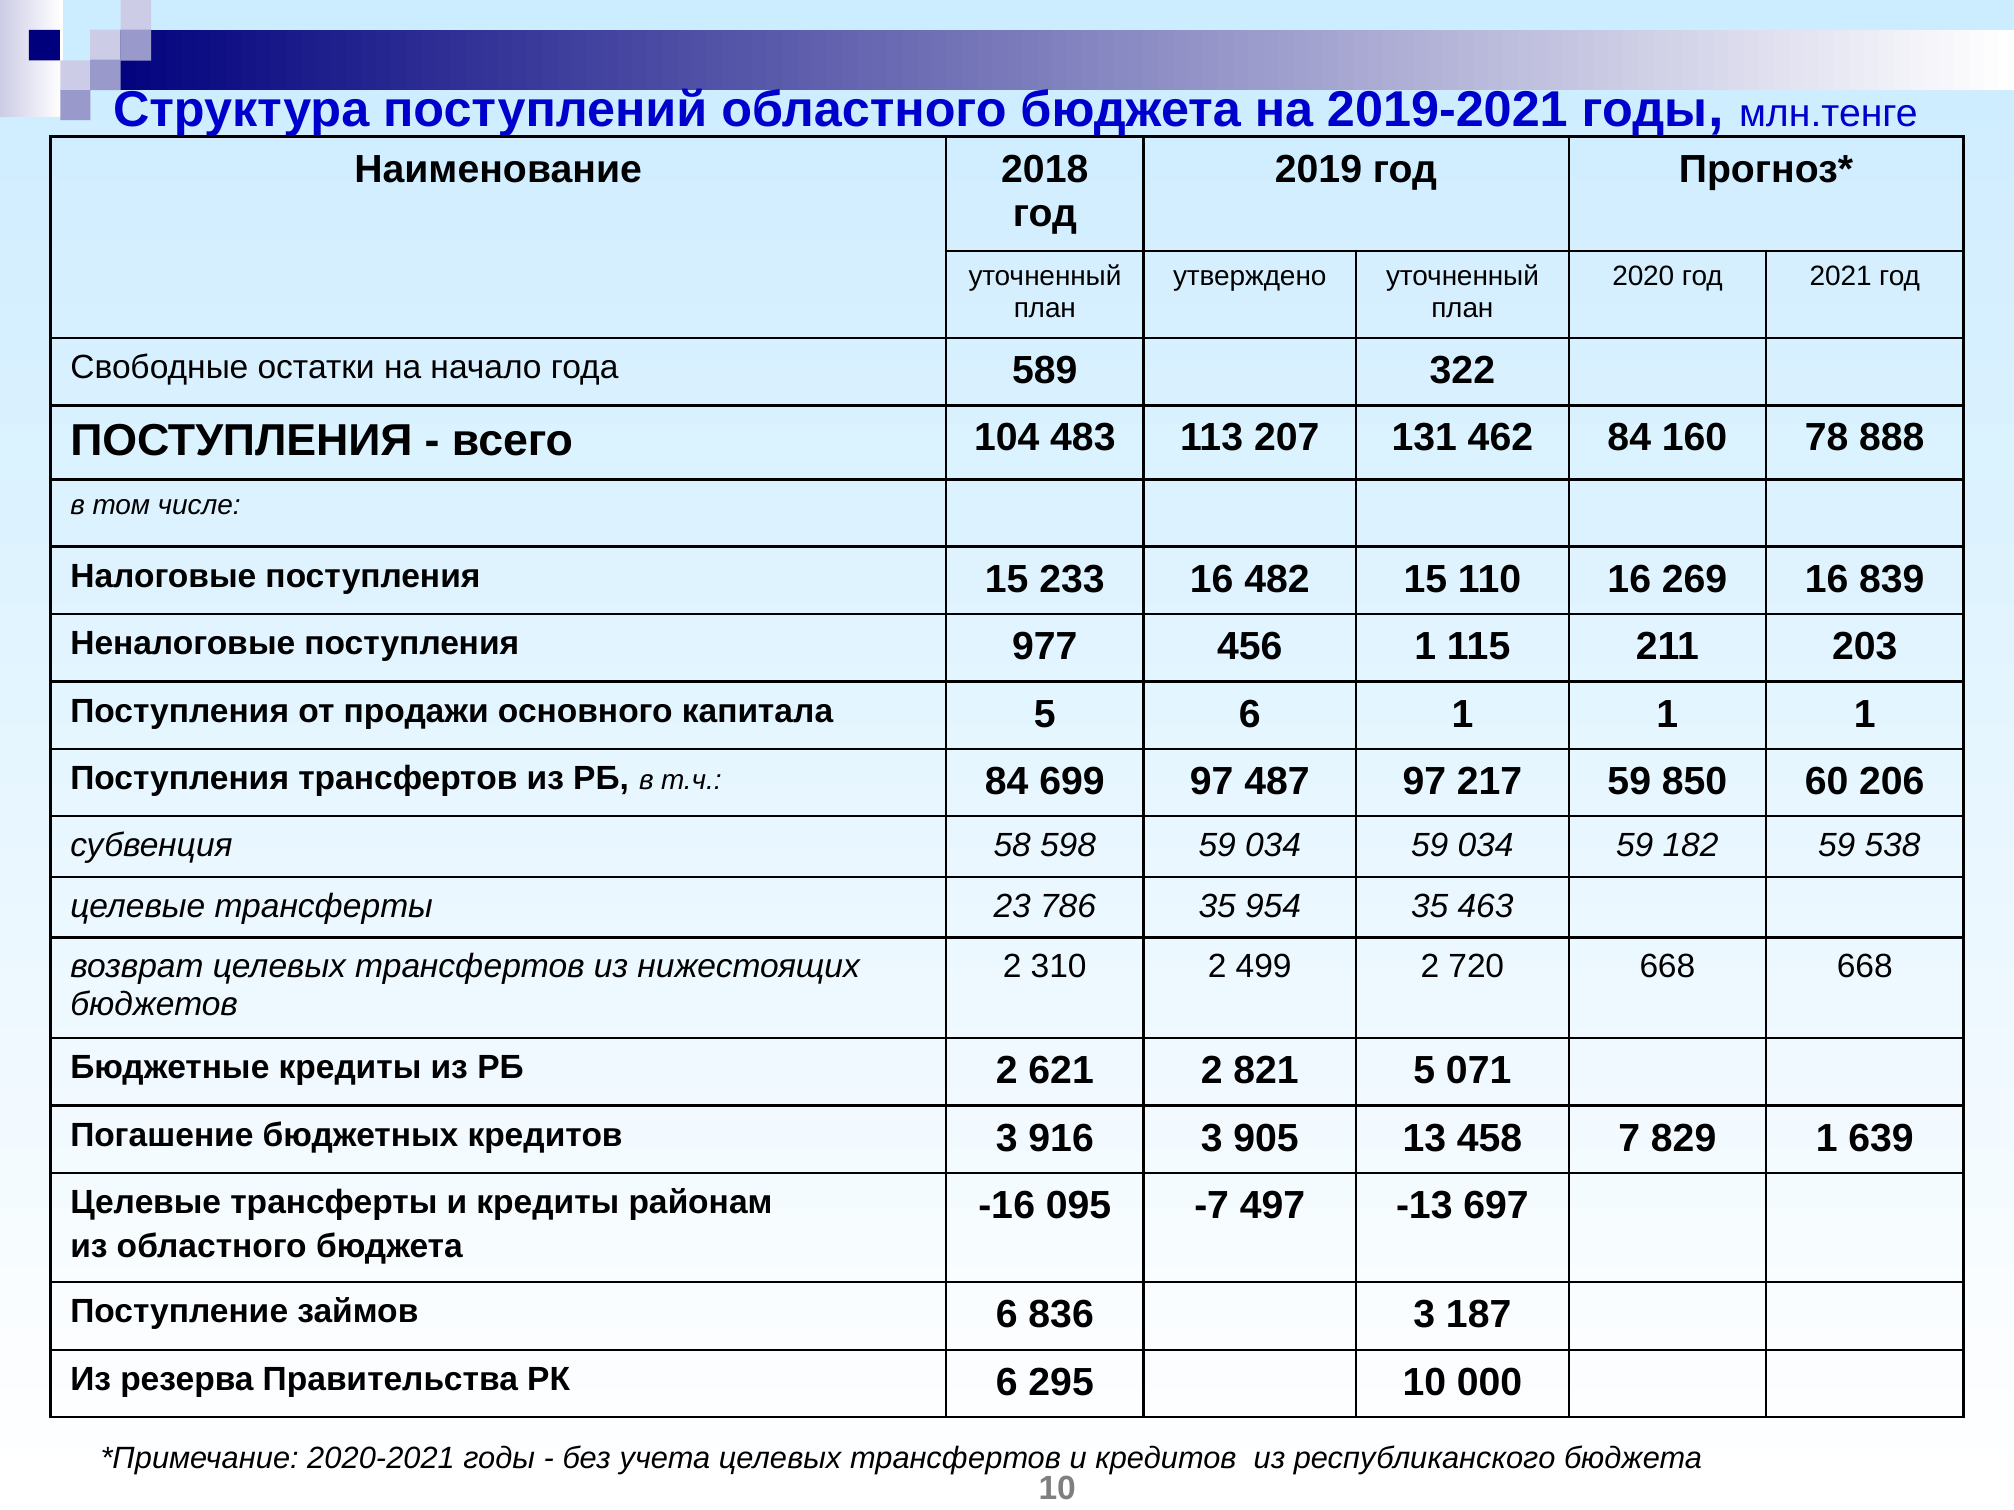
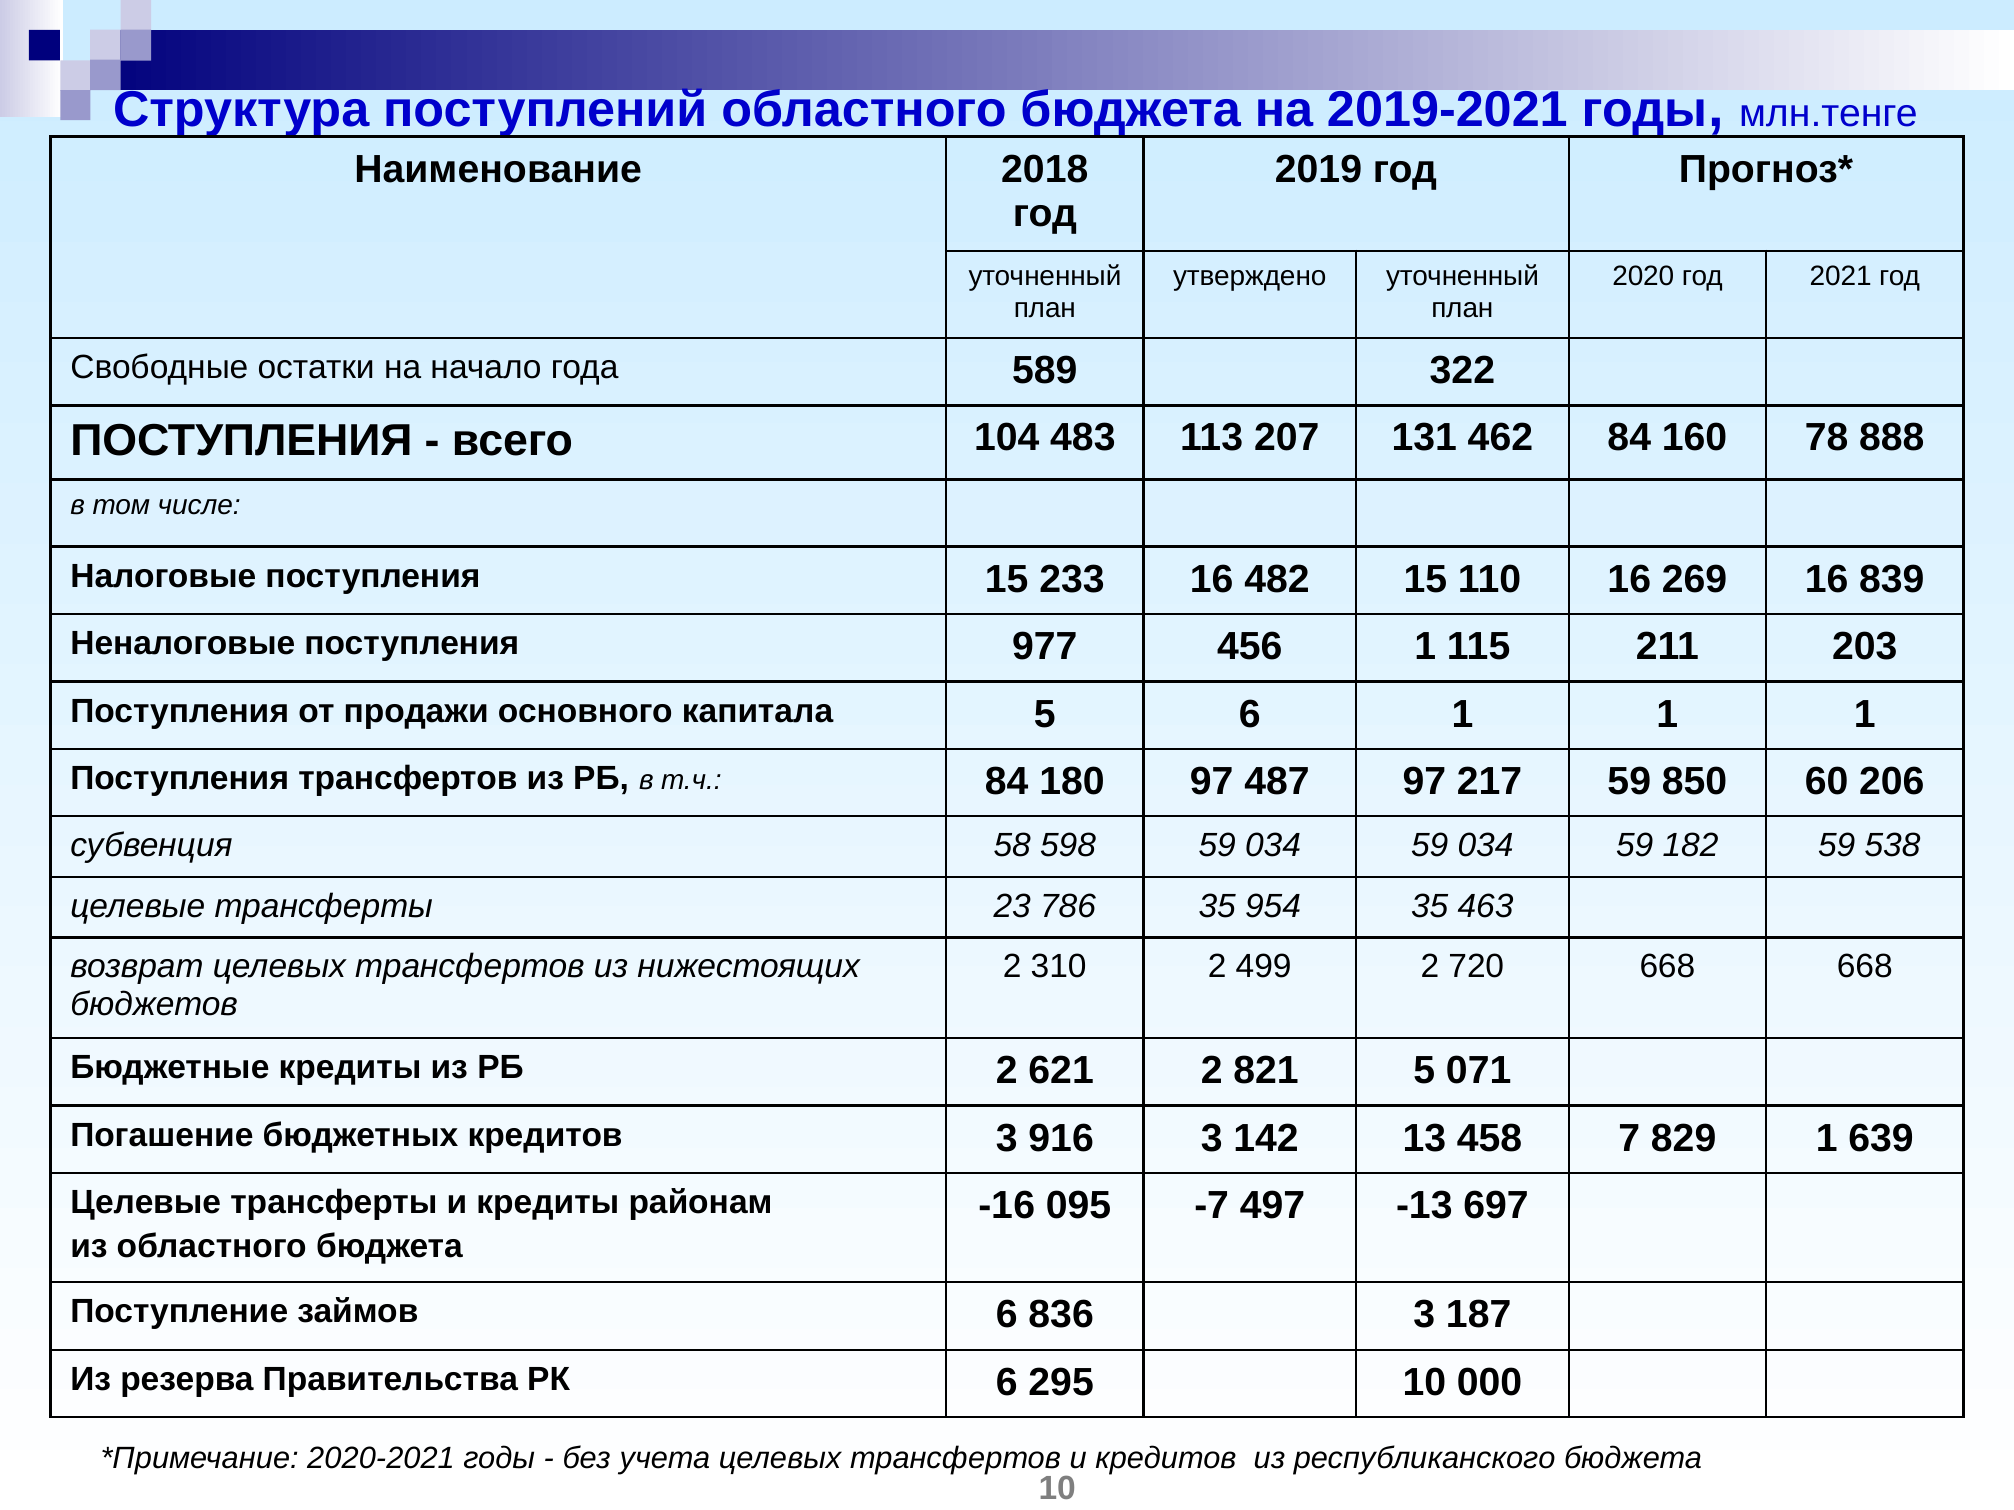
699: 699 -> 180 (1072, 782)
905: 905 -> 142 (1266, 1139)
